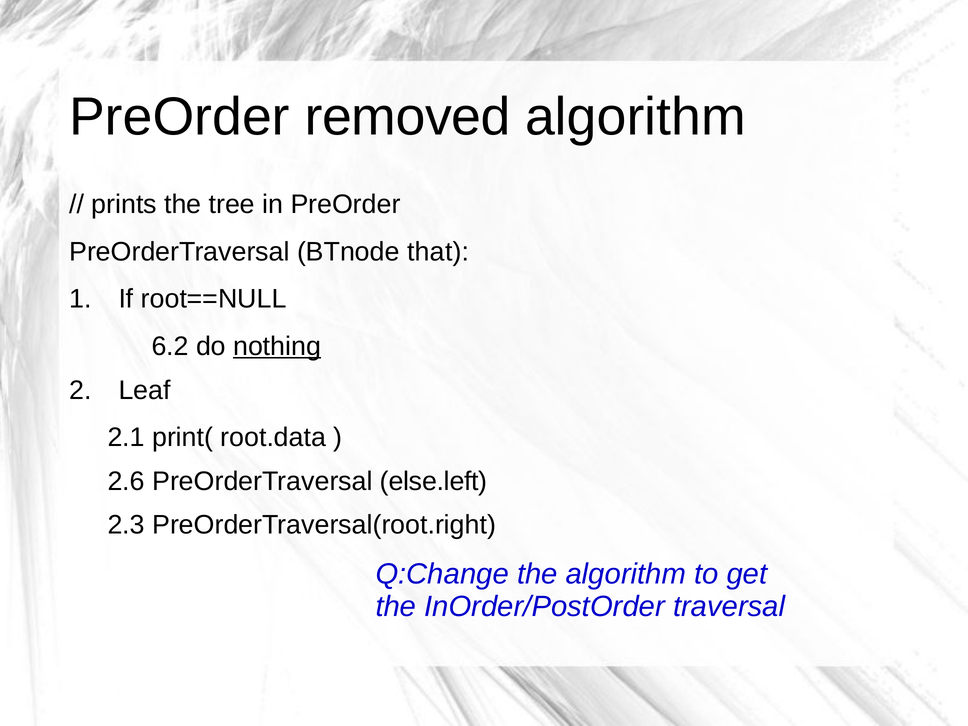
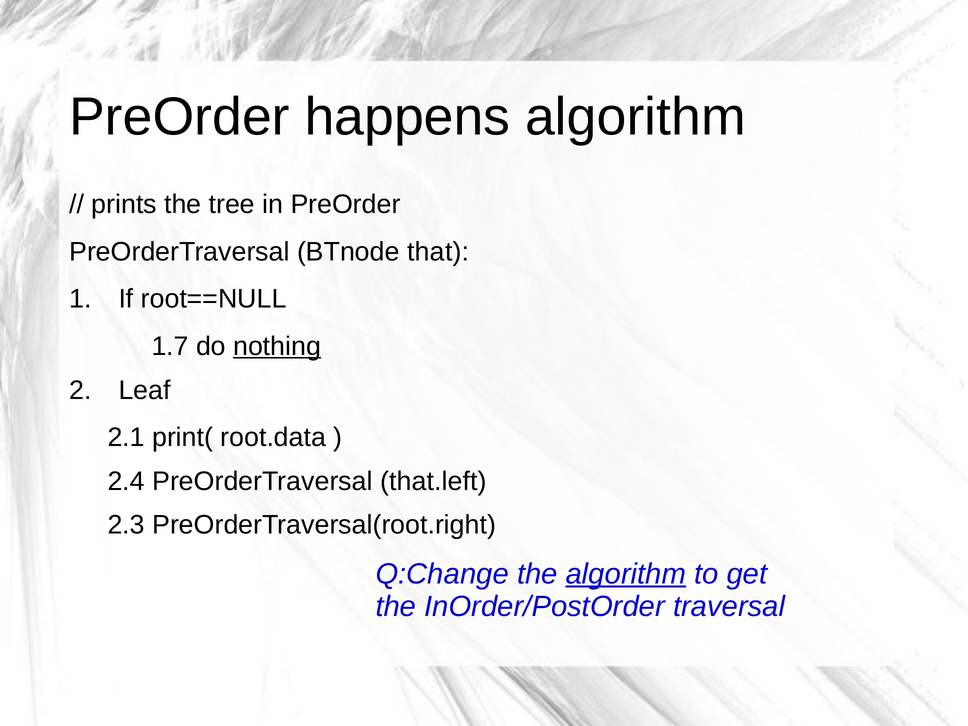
removed: removed -> happens (407, 117)
6.2: 6.2 -> 1.7 (170, 346)
2.6: 2.6 -> 2.4 (126, 481)
else.left: else.left -> that.left (433, 481)
algorithm underline: none -> present (626, 574)
